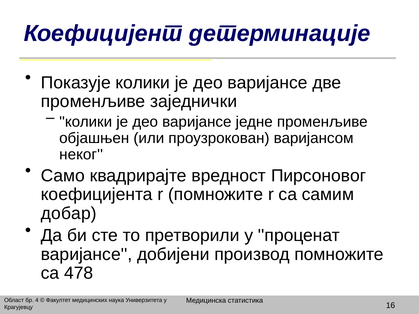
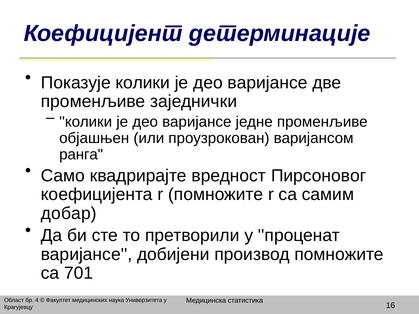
неког: неког -> ранга (81, 154)
478: 478 -> 701 (79, 273)
